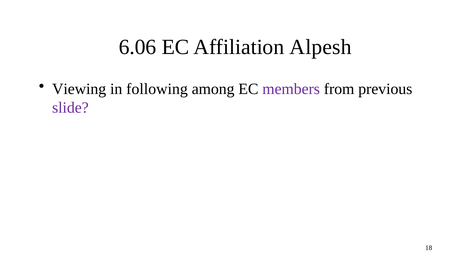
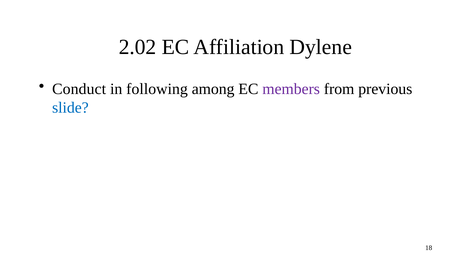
6.06: 6.06 -> 2.02 (138, 47)
Alpesh: Alpesh -> Dylene (321, 47)
Viewing: Viewing -> Conduct (79, 89)
slide colour: purple -> blue (70, 108)
